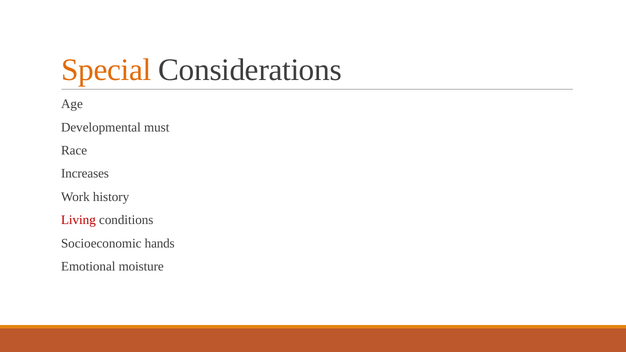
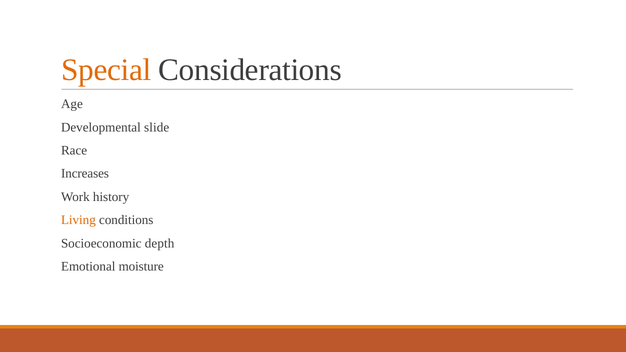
must: must -> slide (157, 127)
Living colour: red -> orange (78, 220)
hands: hands -> depth (160, 243)
